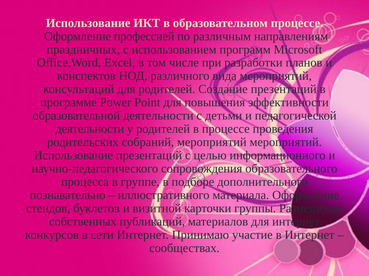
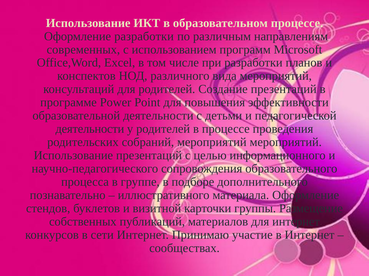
Оформление профессией: профессией -> разработки (144, 36)
праздничных: праздничных -> современных (83, 50)
